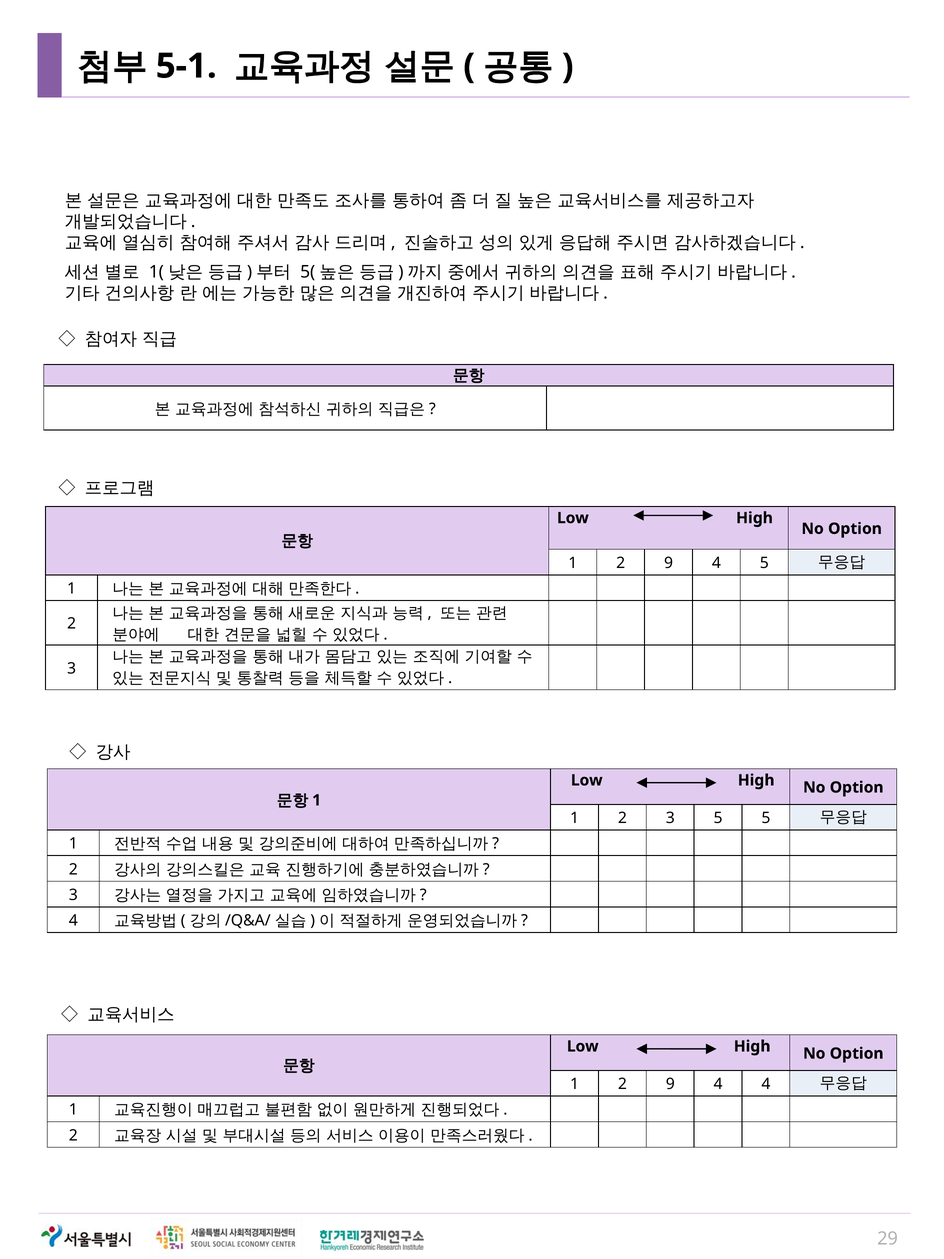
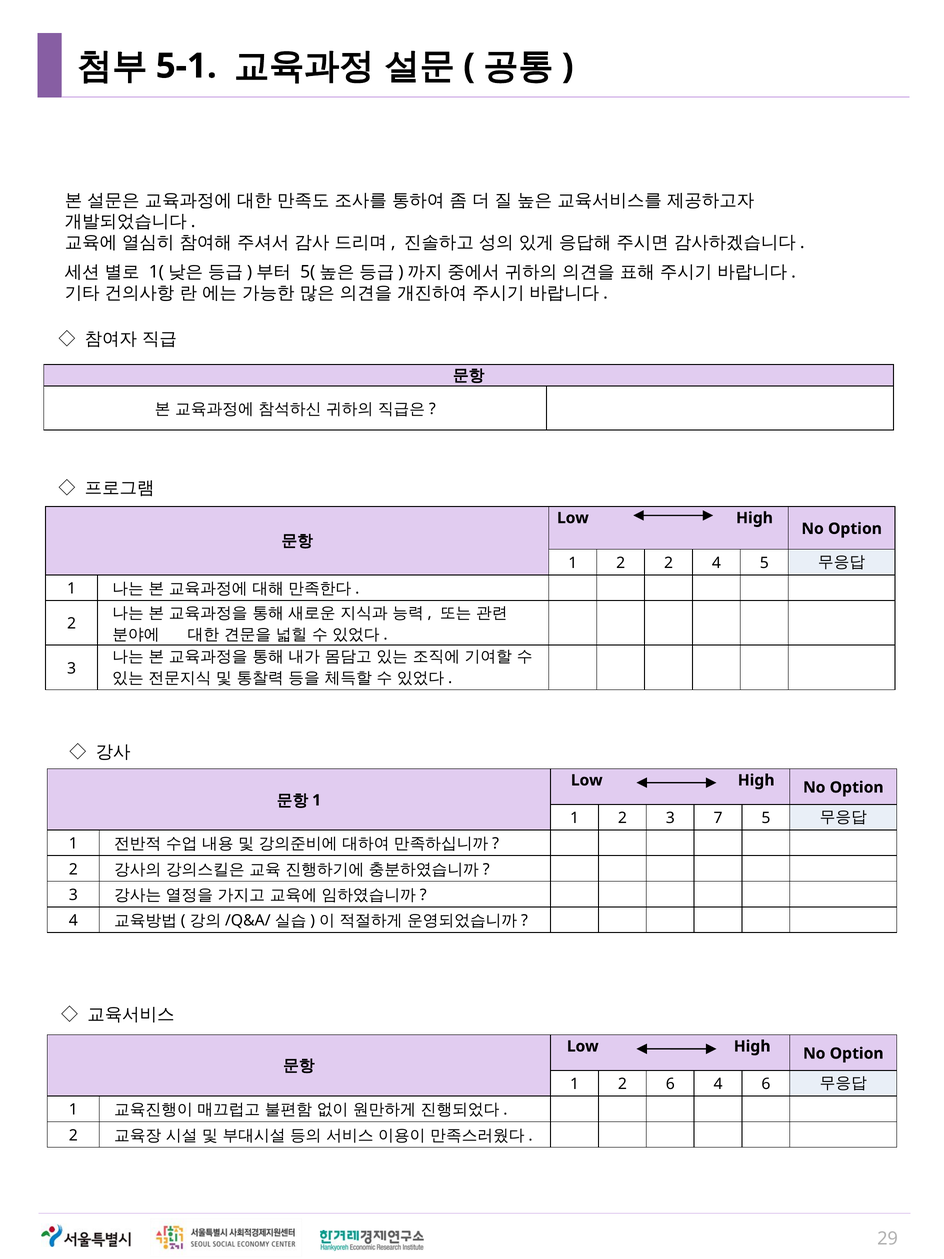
9: 9 -> 2 (669, 563)
3 5: 5 -> 7 (718, 818)
9: 9 -> 6 (670, 1084)
4 4: 4 -> 6 (766, 1084)
